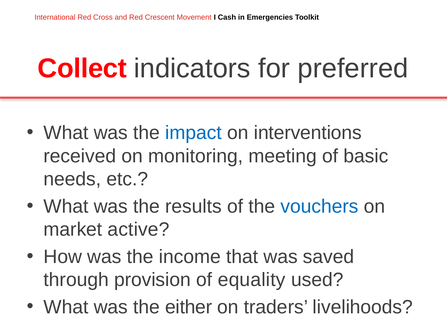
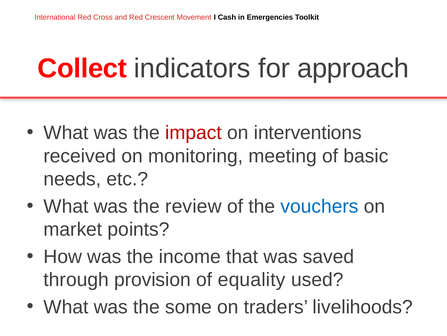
preferred: preferred -> approach (353, 68)
impact colour: blue -> red (194, 133)
results: results -> review (193, 206)
active: active -> points (139, 229)
either: either -> some (189, 306)
